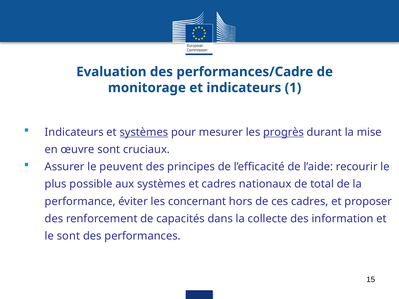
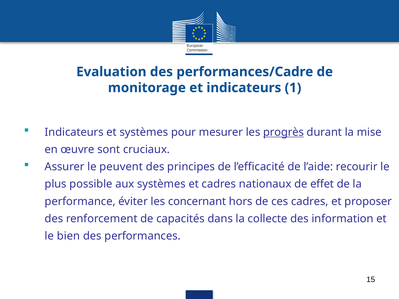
systèmes underline: present -> none (144, 132)
total: total -> effet (322, 184)
le sont: sont -> bien (68, 236)
